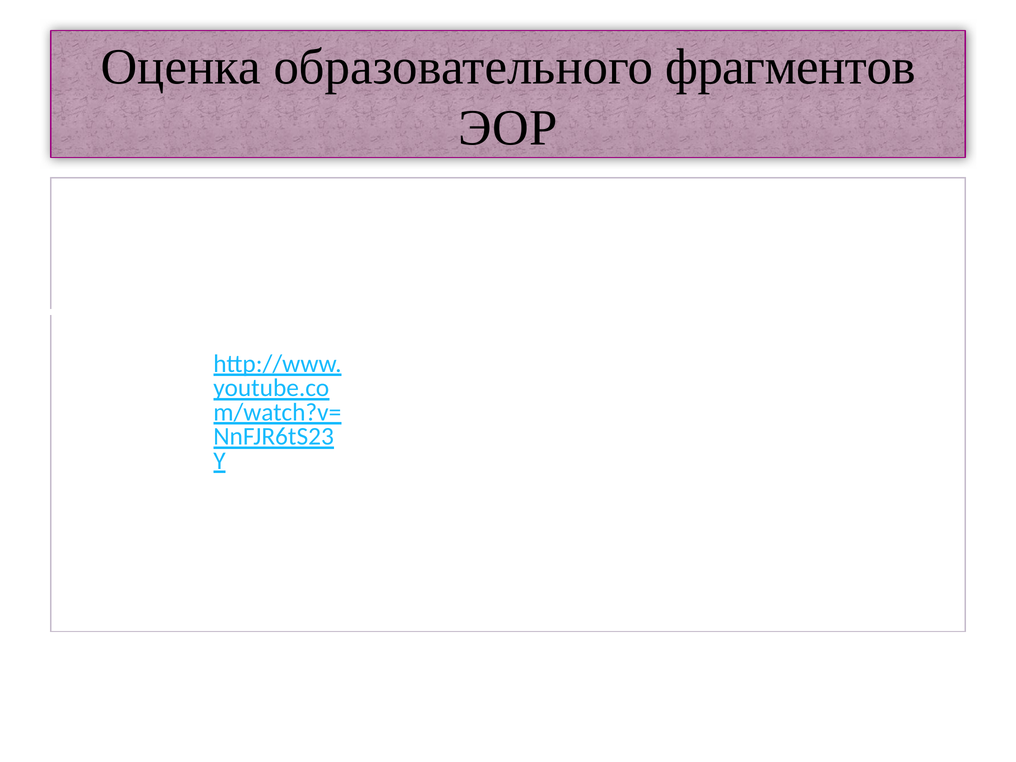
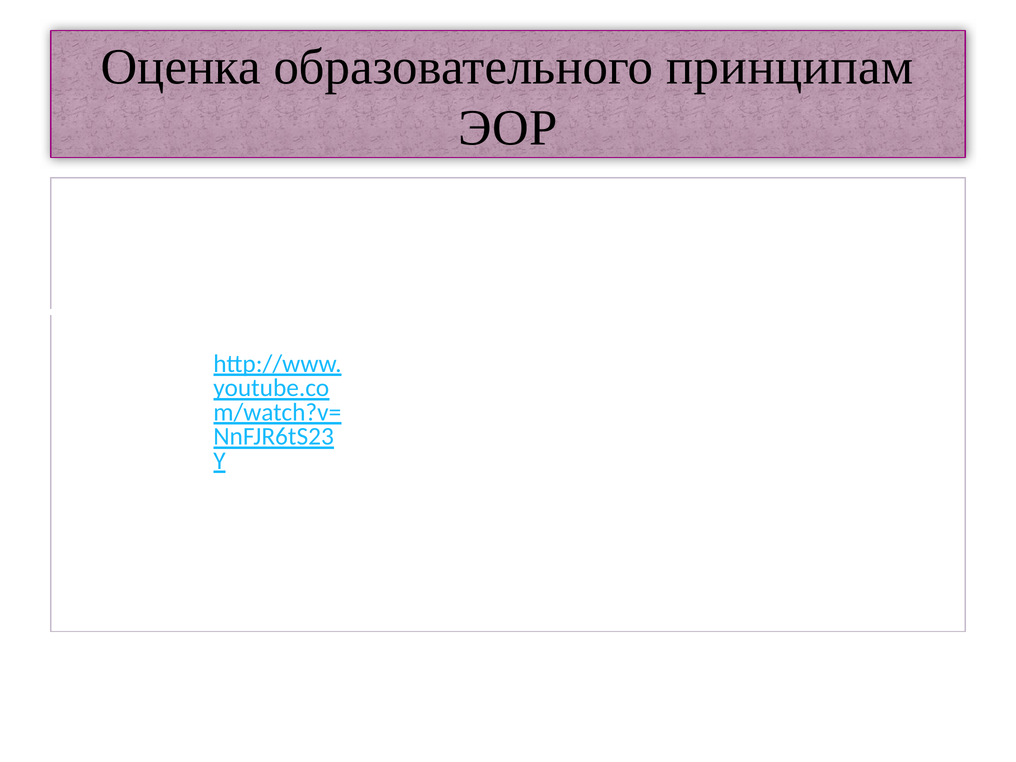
фрагментов: фрагментов -> принципам (790, 67)
